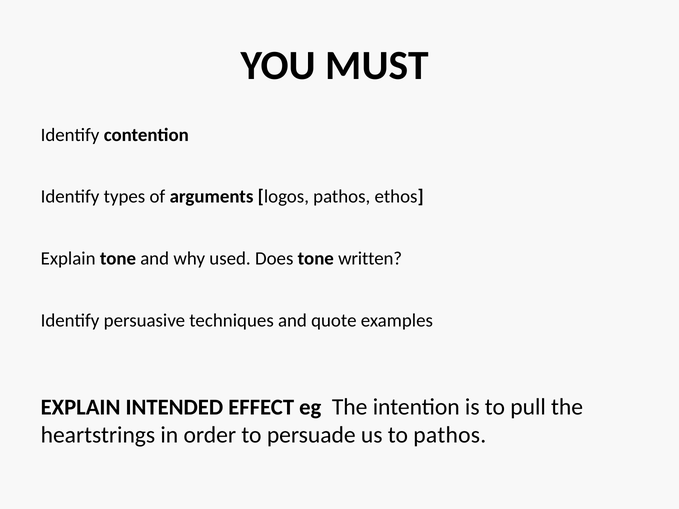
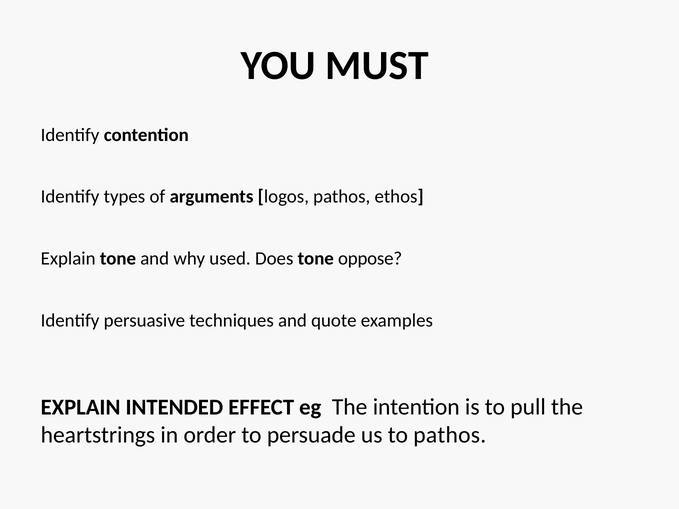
written: written -> oppose (370, 259)
